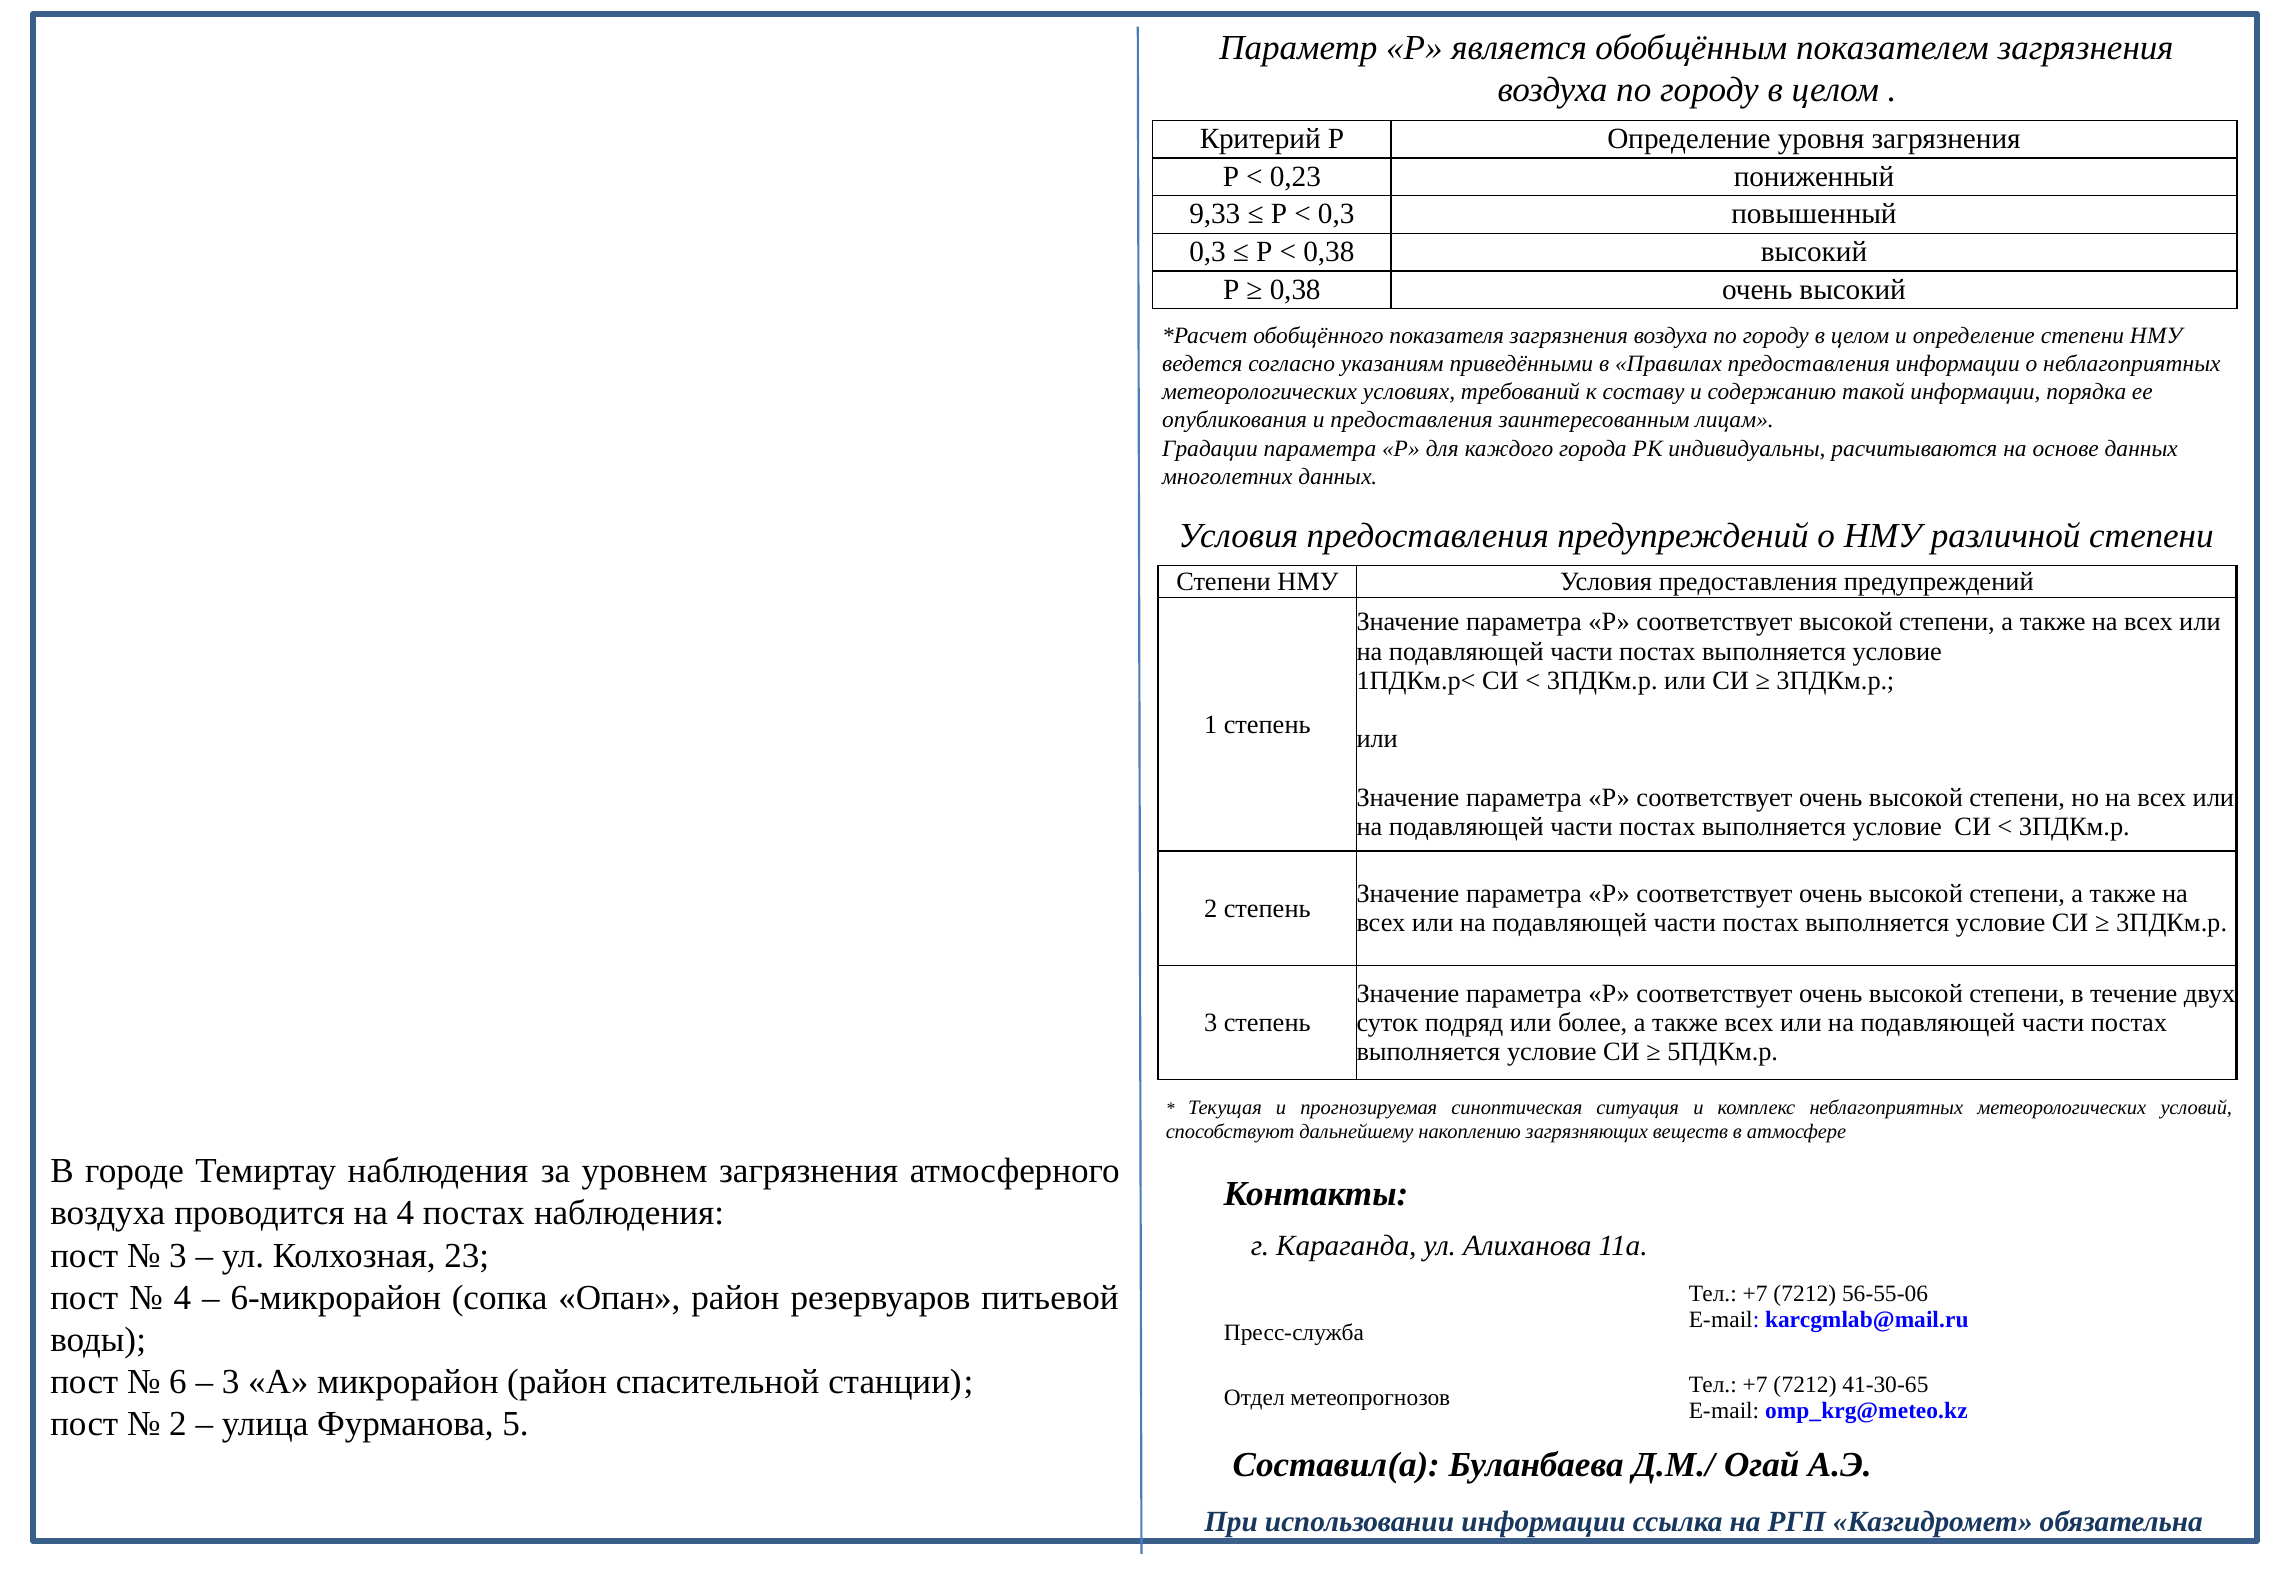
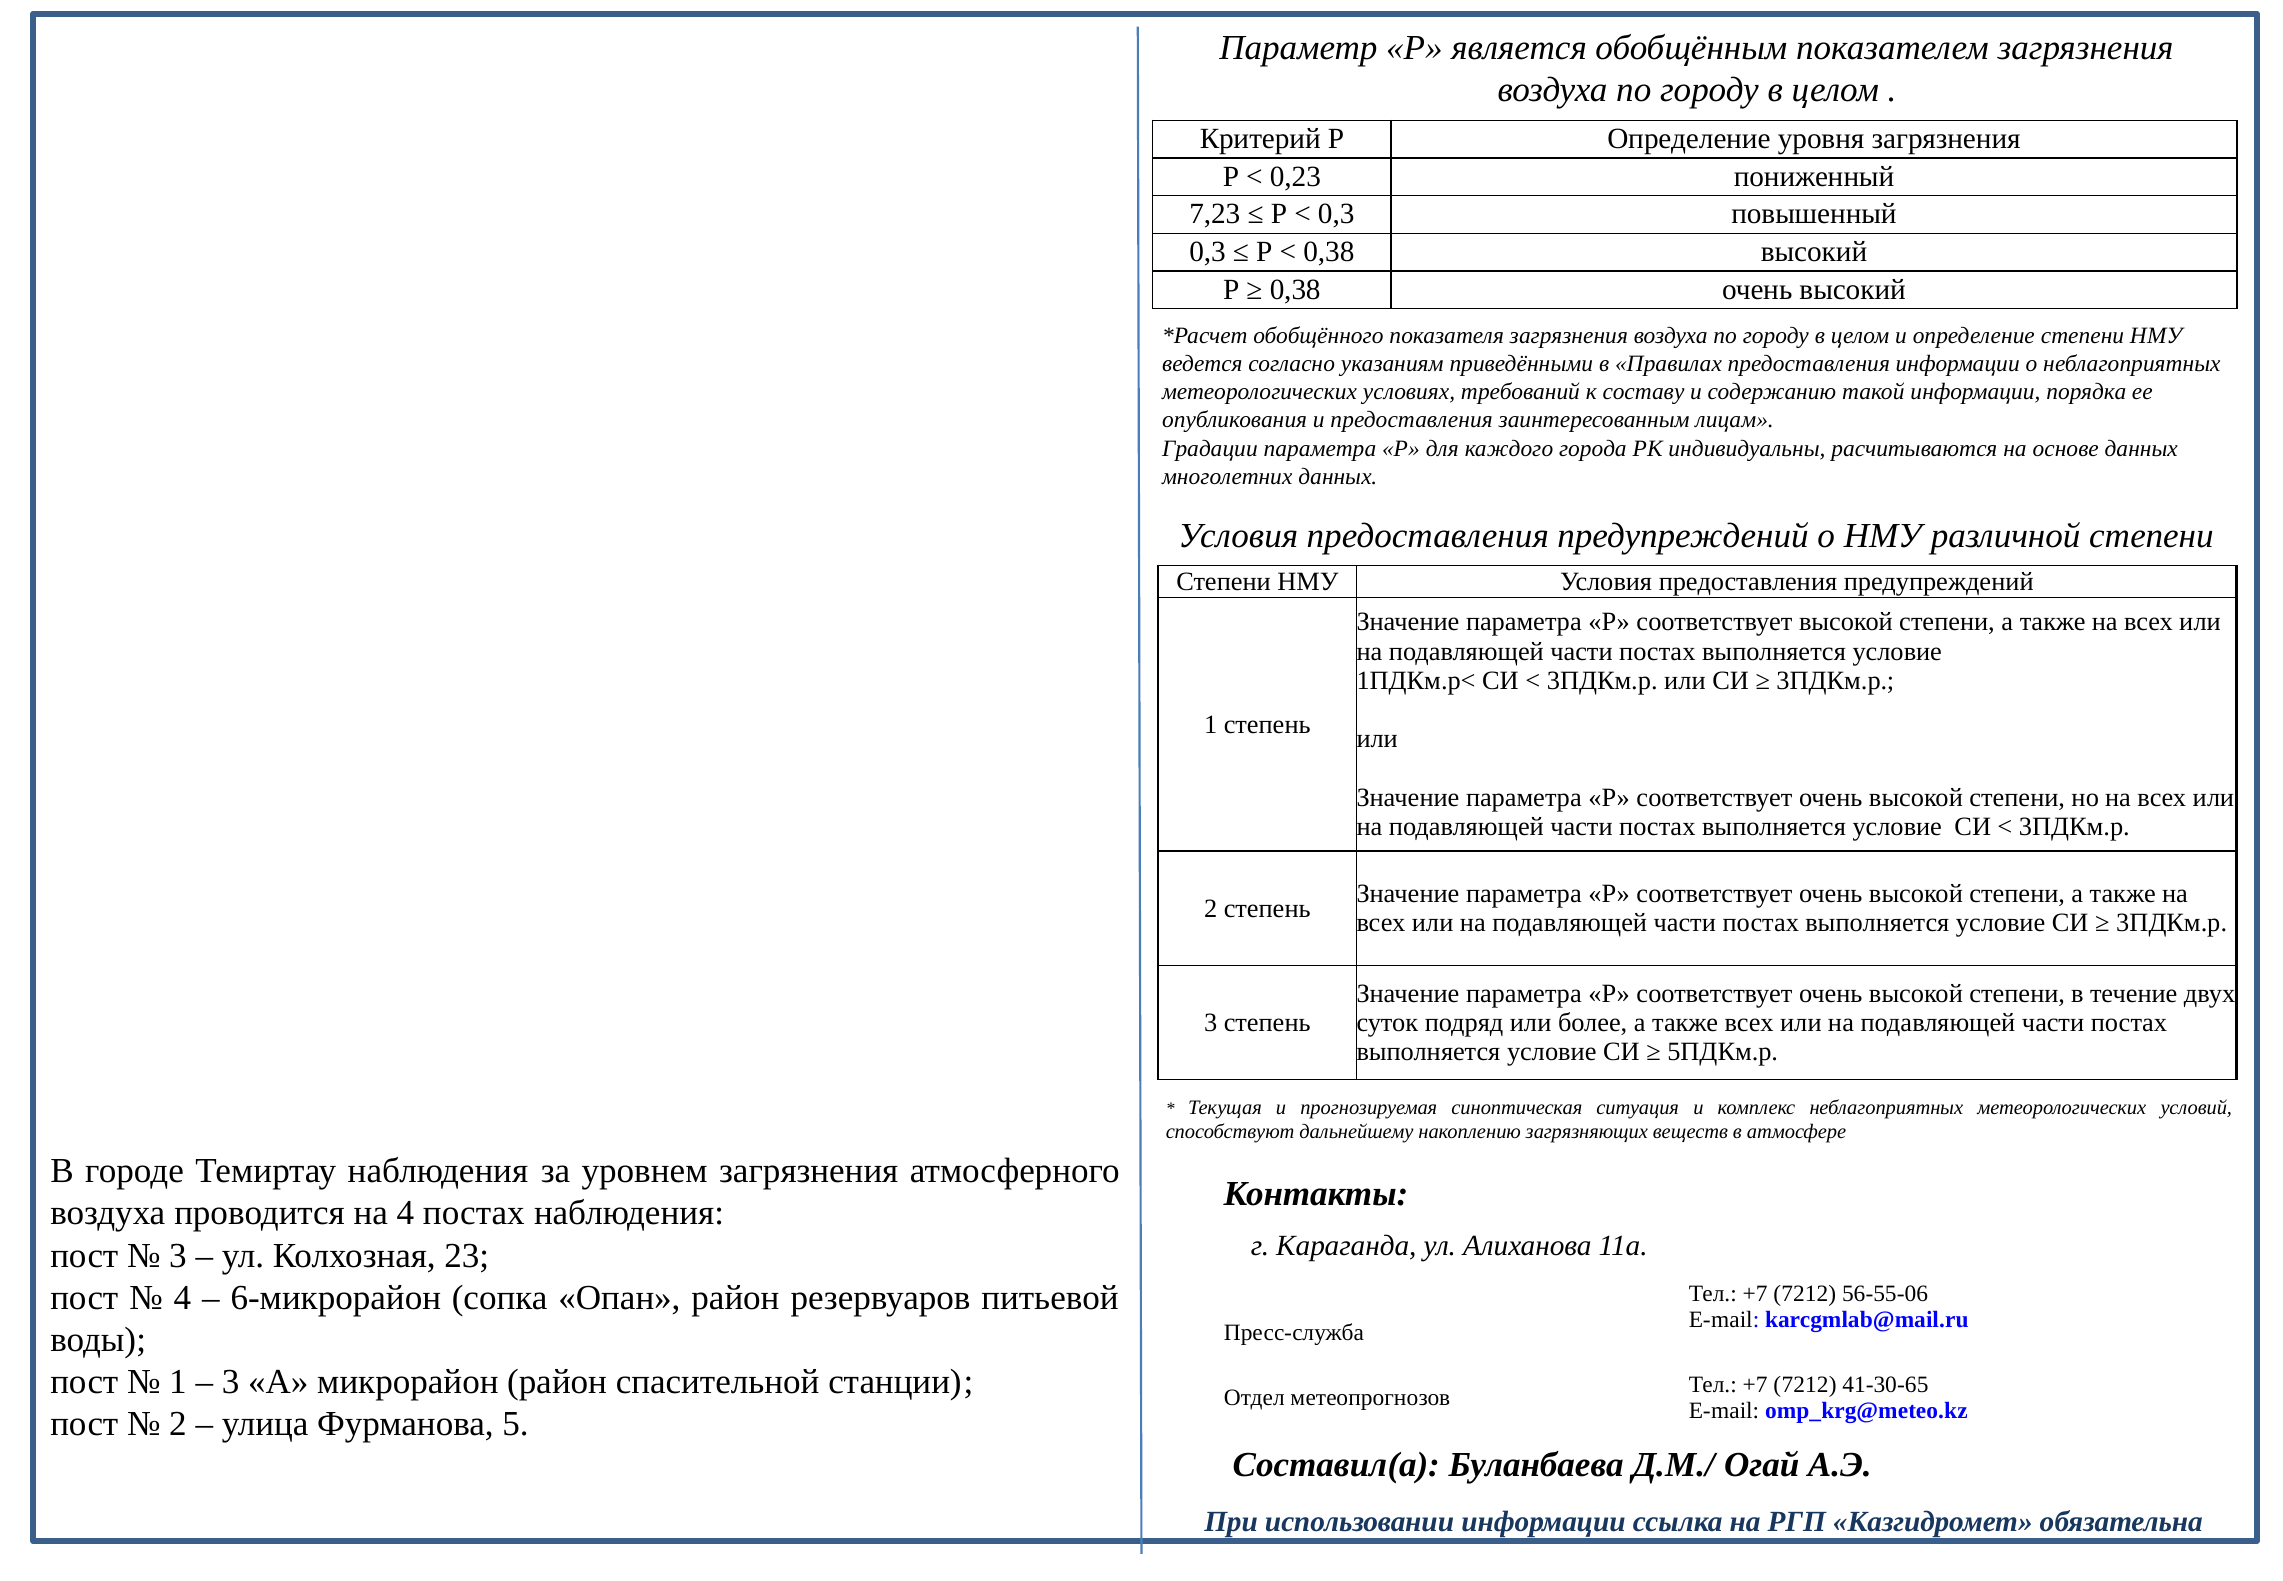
9,33: 9,33 -> 7,23 (1215, 214)
6: 6 -> 1 (178, 1382)
